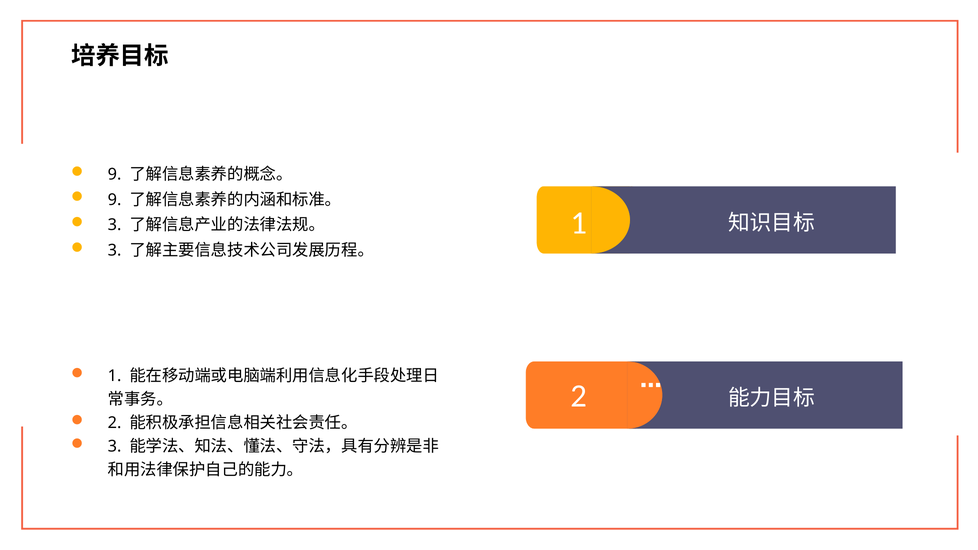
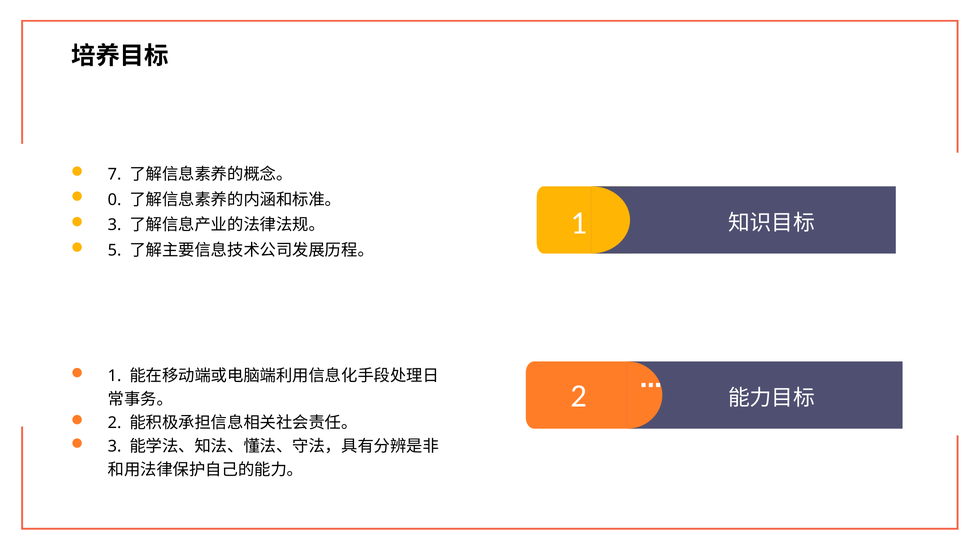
9: 9 -> 7 (115, 174)
9: 9 -> 0 (115, 200)
3: 3 -> 5 (115, 251)
